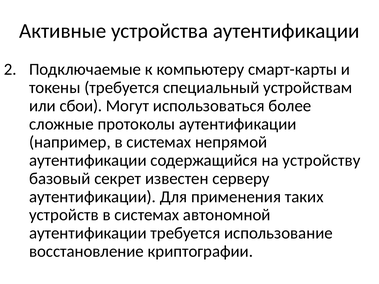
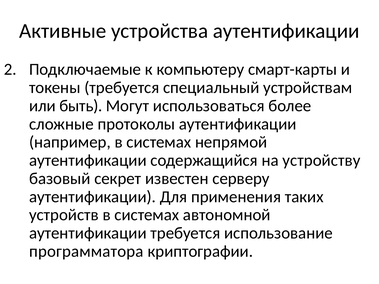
сбои: сбои -> быть (81, 106)
восстановление: восстановление -> программатора (86, 252)
